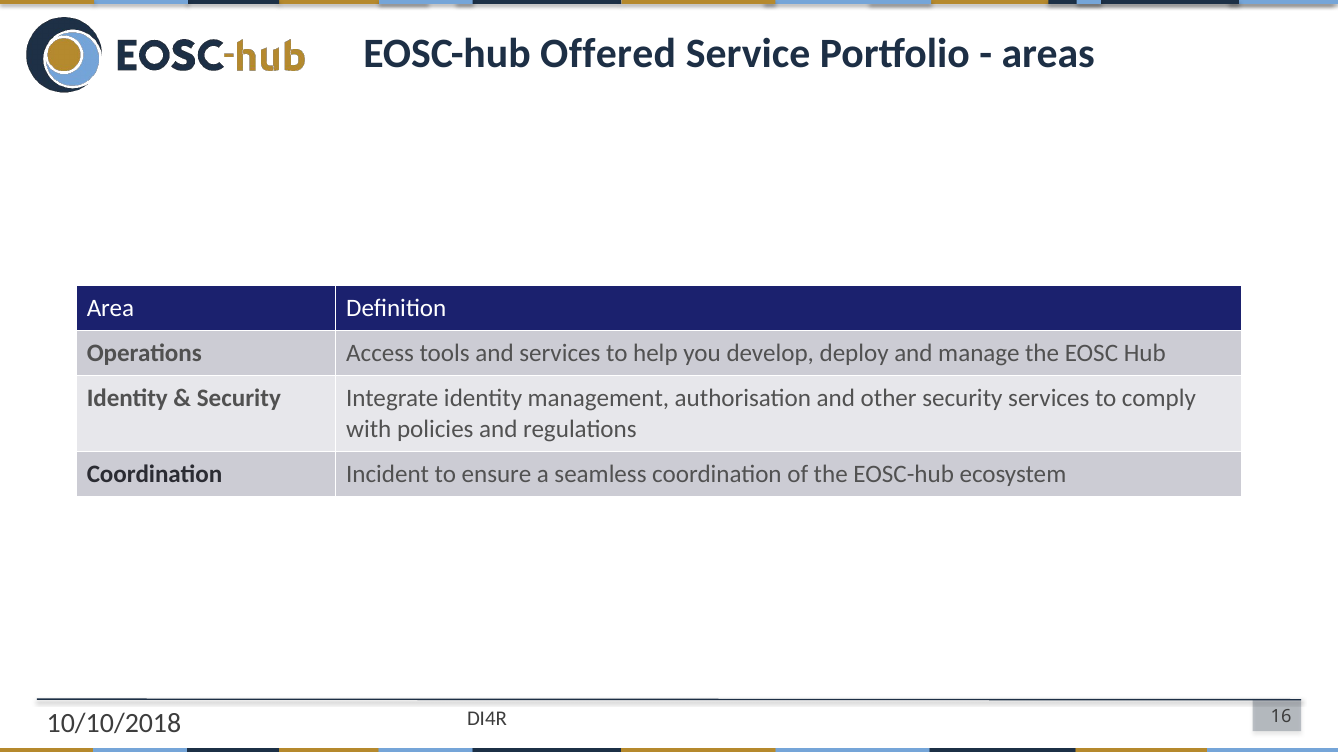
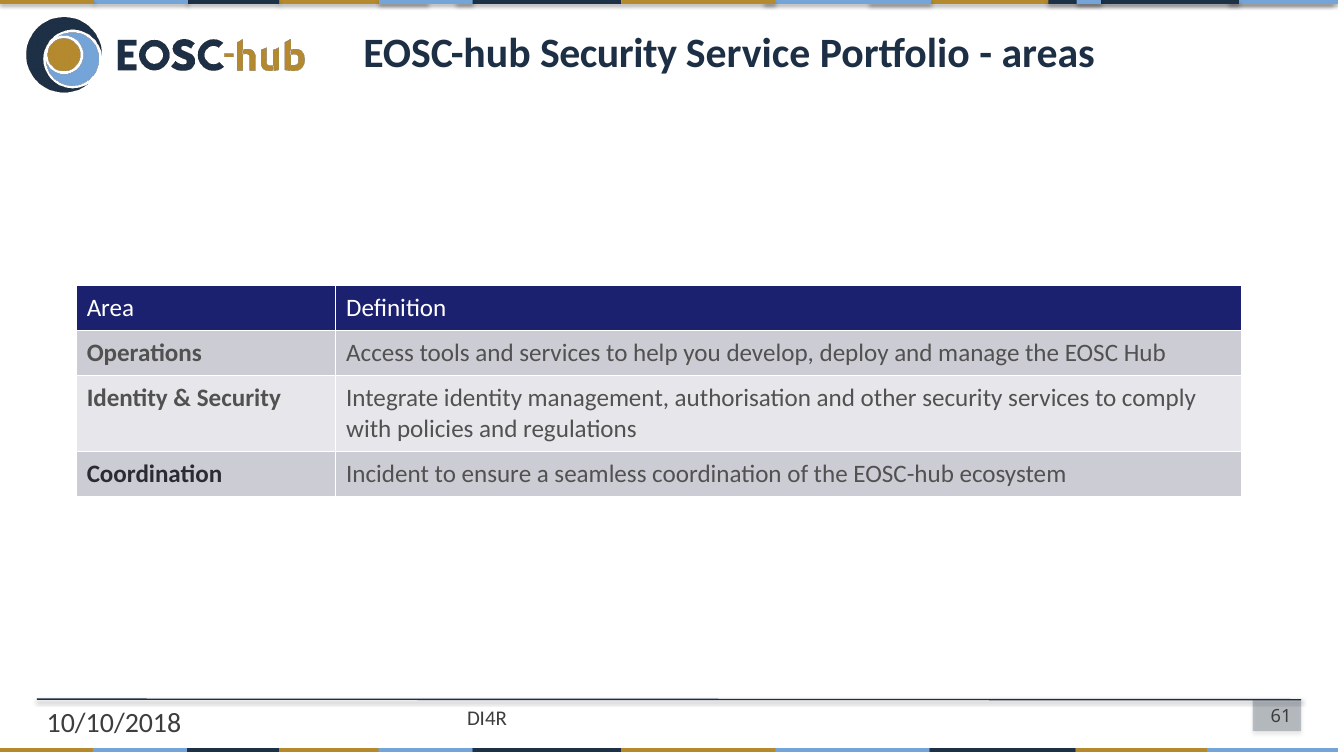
EOSC-hub Offered: Offered -> Security (609, 54)
16: 16 -> 61 (1281, 717)
